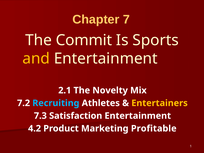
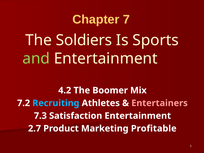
Commit: Commit -> Soldiers (84, 40)
and colour: yellow -> light green (36, 59)
2.1: 2.1 -> 4.2 (65, 90)
Novelty: Novelty -> Boomer (110, 90)
Entertainers colour: yellow -> pink (160, 103)
4.2: 4.2 -> 2.7 (35, 128)
